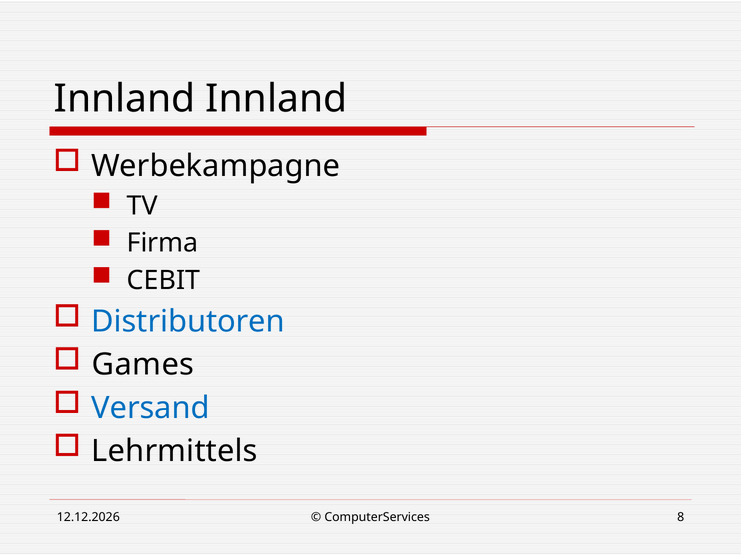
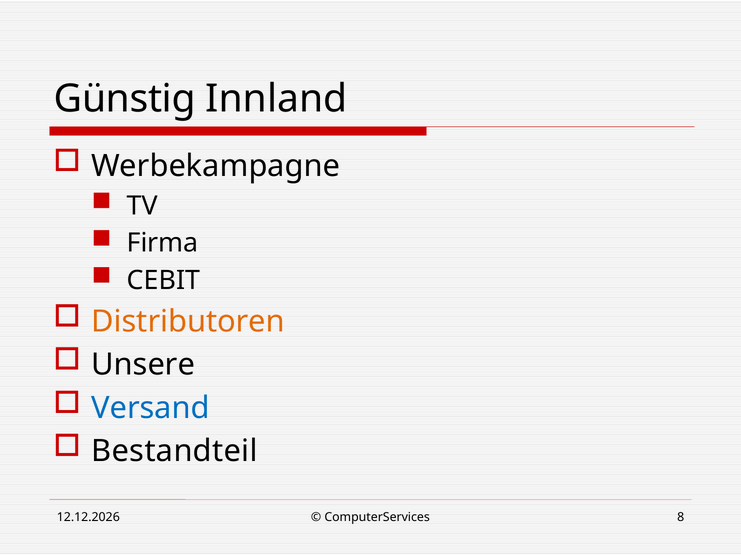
Innland: Innland -> Günstig (125, 99)
Distributoren colour: blue -> orange (188, 322)
Games: Games -> Unsere (143, 365)
Lehrmittels: Lehrmittels -> Bestandteil (174, 452)
